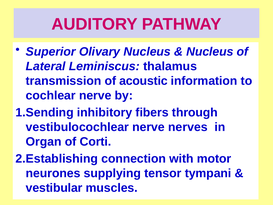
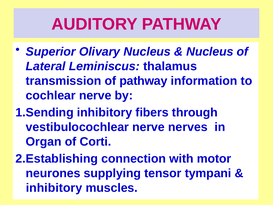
of acoustic: acoustic -> pathway (143, 81)
vestibular: vestibular -> inhibitory (54, 188)
